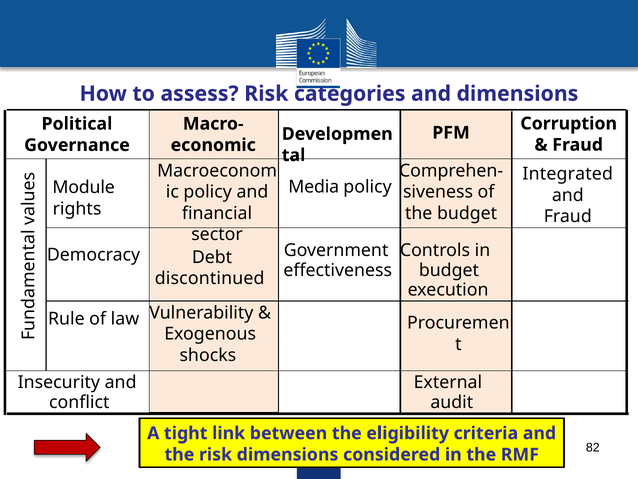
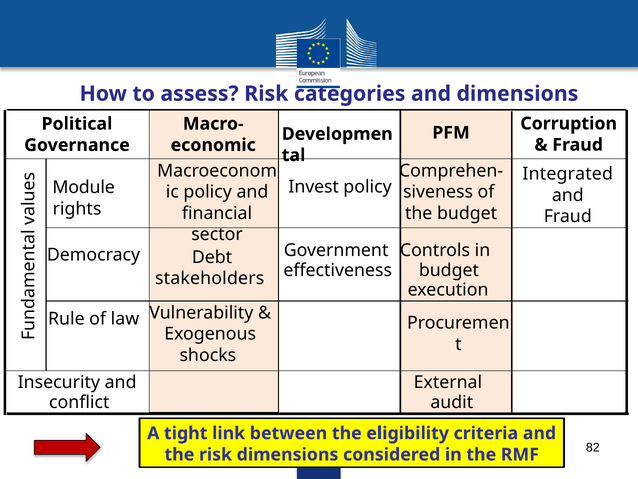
Media: Media -> Invest (314, 186)
discontinued: discontinued -> stakeholders (210, 278)
